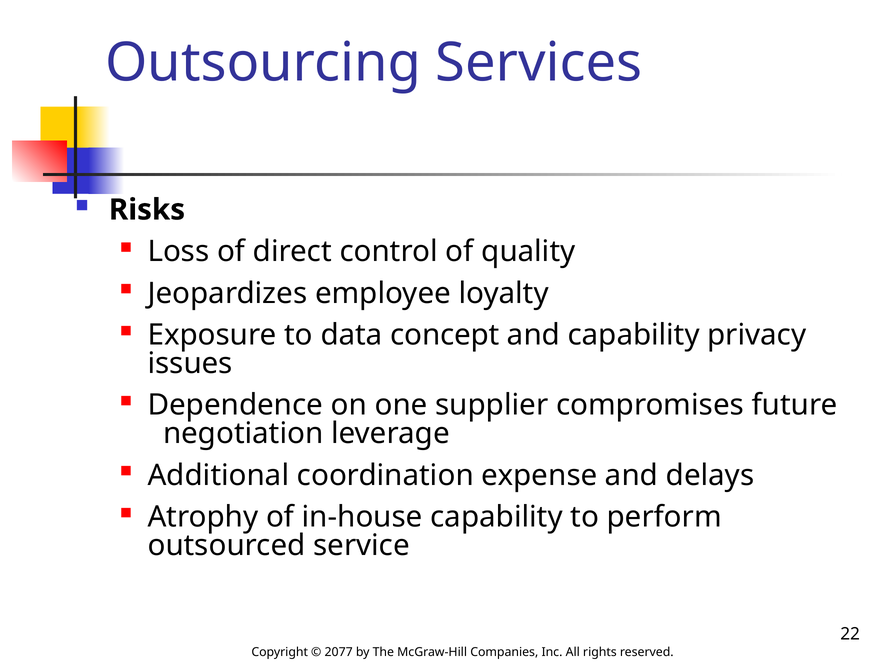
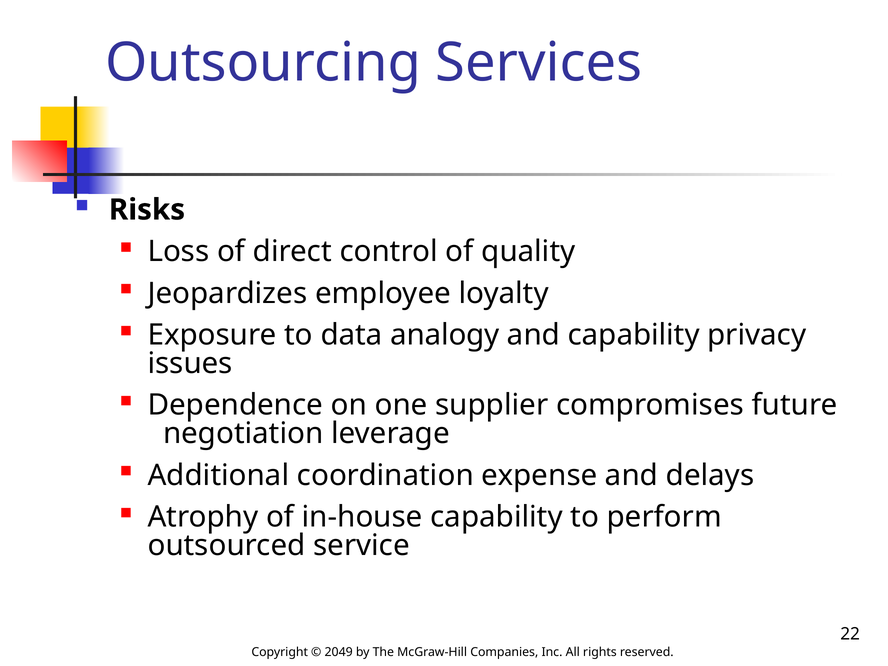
concept: concept -> analogy (445, 335)
2077: 2077 -> 2049 (339, 652)
